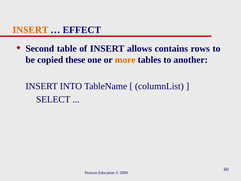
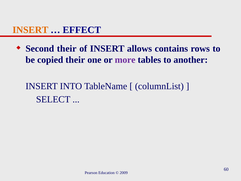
Second table: table -> their (67, 49)
copied these: these -> their (75, 60)
more colour: orange -> purple (125, 60)
